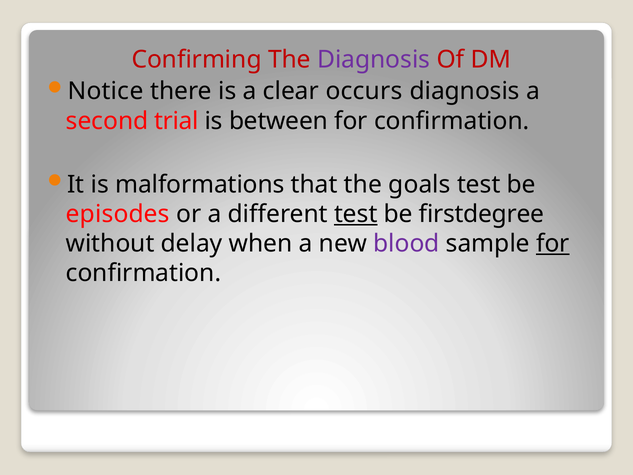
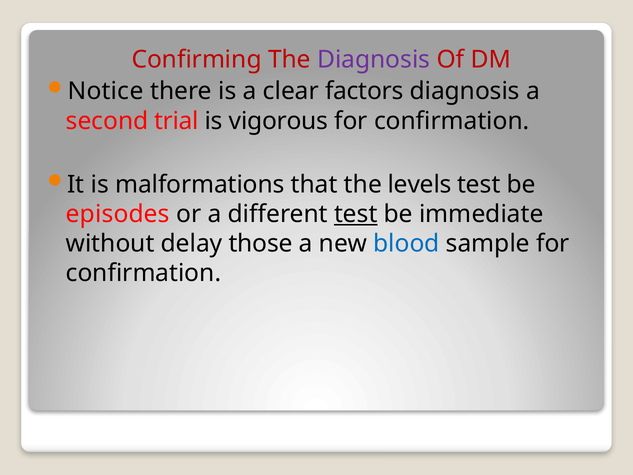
occurs: occurs -> factors (364, 91)
between: between -> vigorous (279, 121)
goals: goals -> levels (420, 184)
firstdegree: firstdegree -> immediate (481, 214)
when: when -> those (261, 243)
blood colour: purple -> blue (406, 243)
for underline: present -> none (553, 243)
